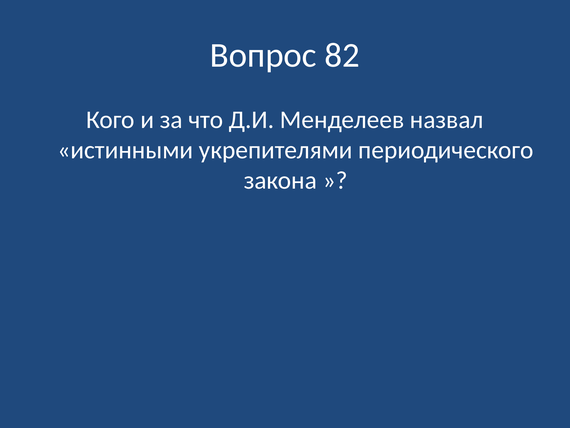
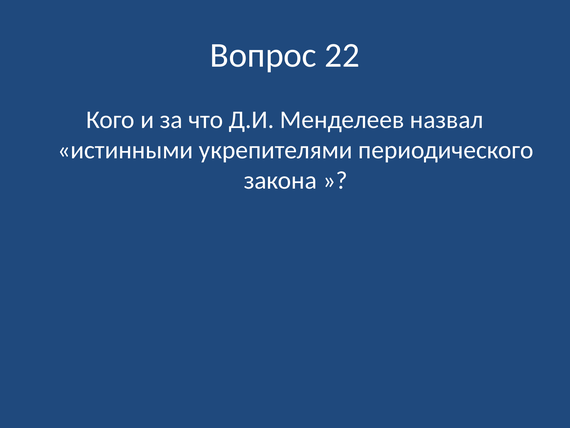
82: 82 -> 22 (342, 55)
